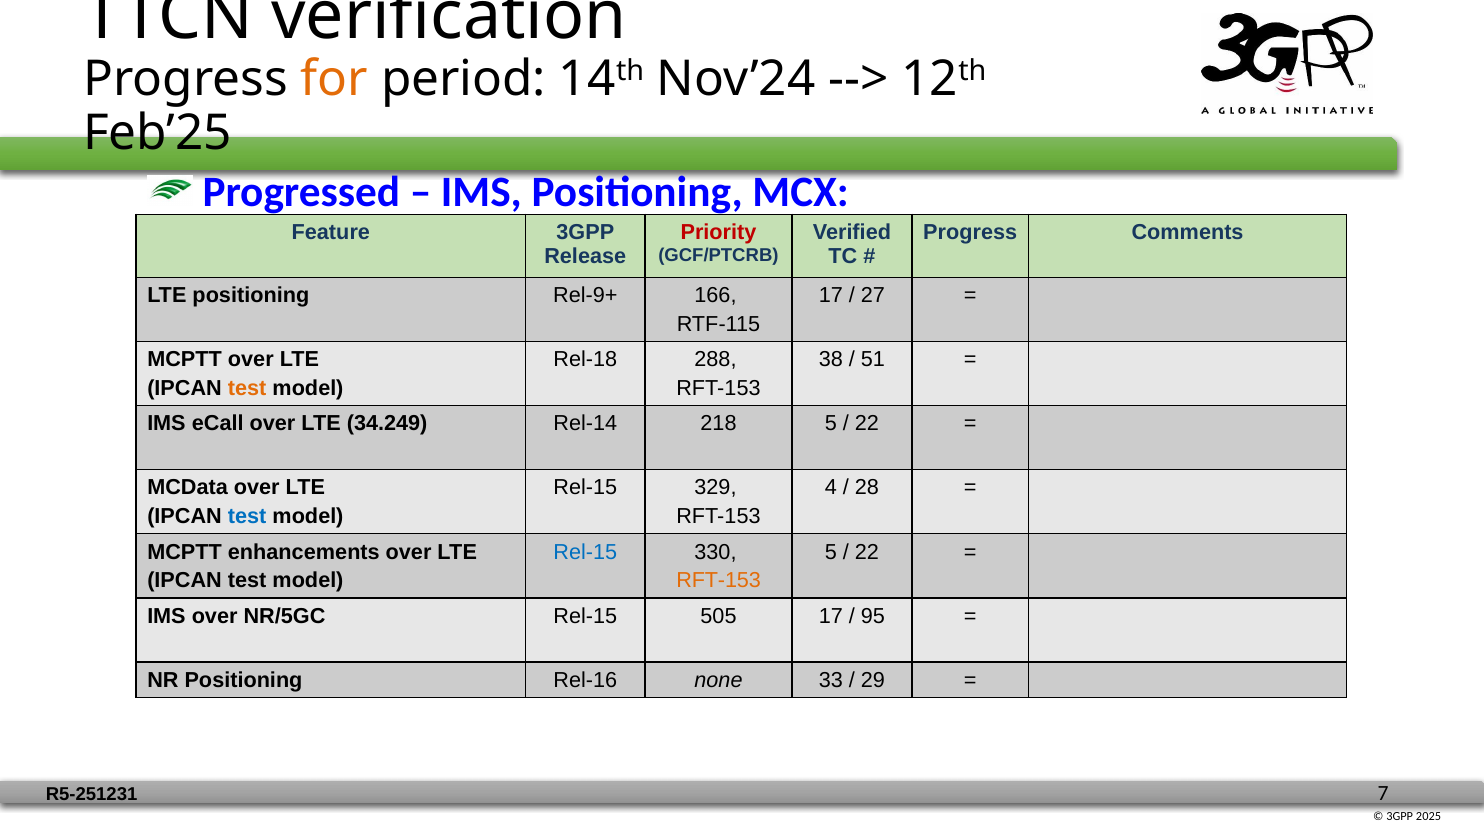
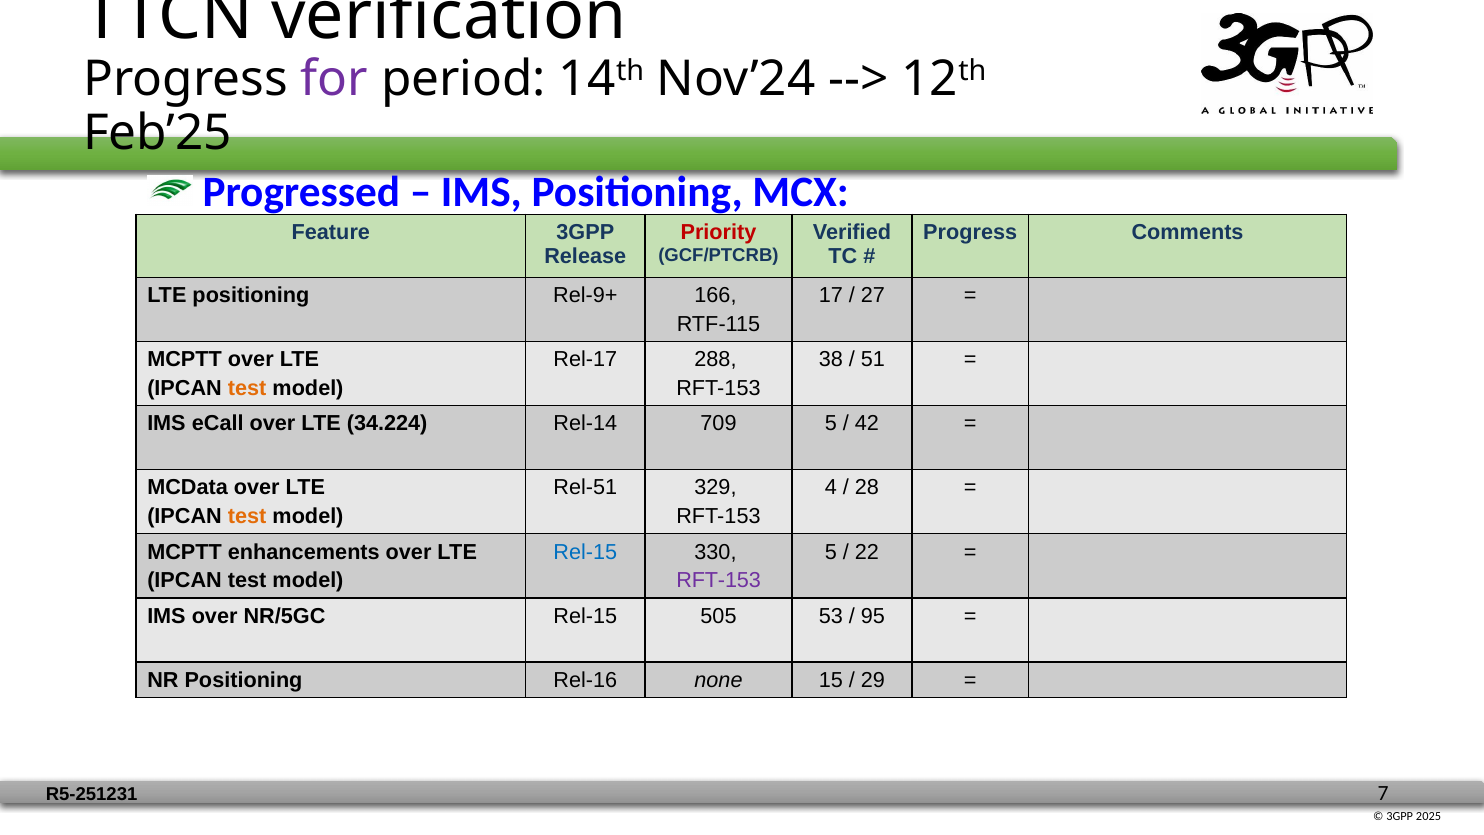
for colour: orange -> purple (334, 79)
Rel-18: Rel-18 -> Rel-17 (585, 360)
34.249: 34.249 -> 34.224 (387, 424)
218: 218 -> 709 (718, 424)
22: 22 -> 42 (867, 424)
Rel-15: Rel-15 -> Rel-51 (585, 488)
test colour: blue -> orange (247, 516)
RFT-153 colour: orange -> purple (719, 580)
505 17: 17 -> 53 (831, 616)
33: 33 -> 15 (831, 680)
